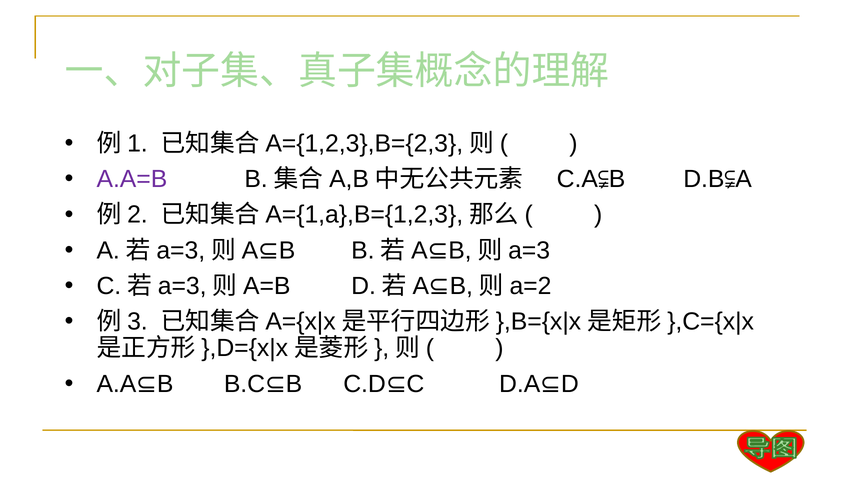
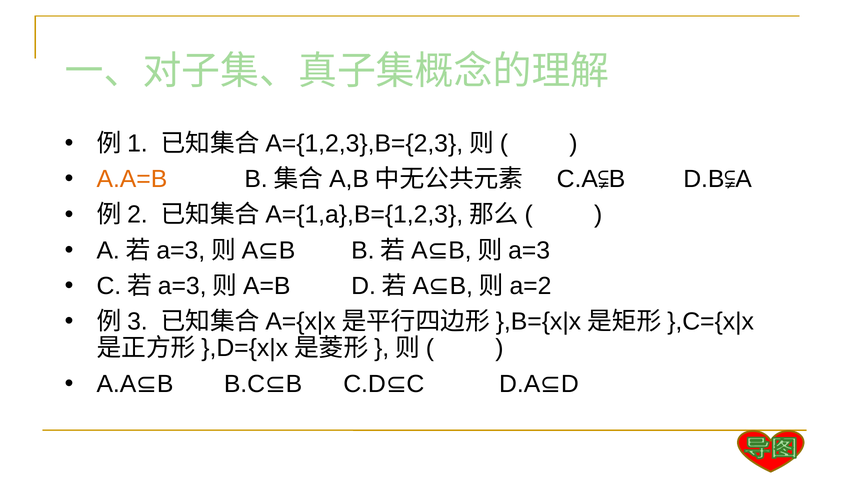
A.A=B colour: purple -> orange (132, 179)
